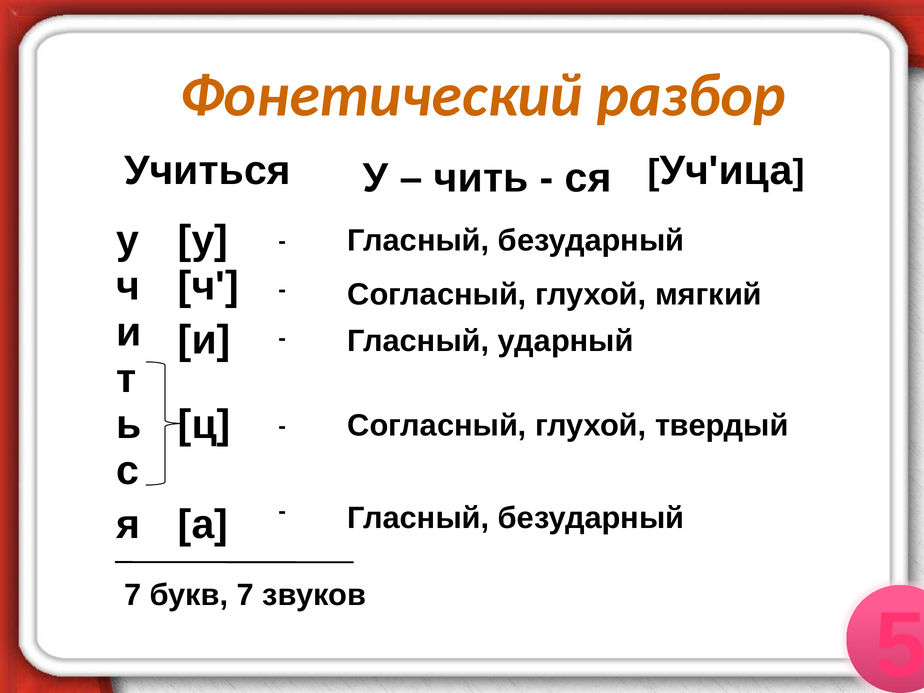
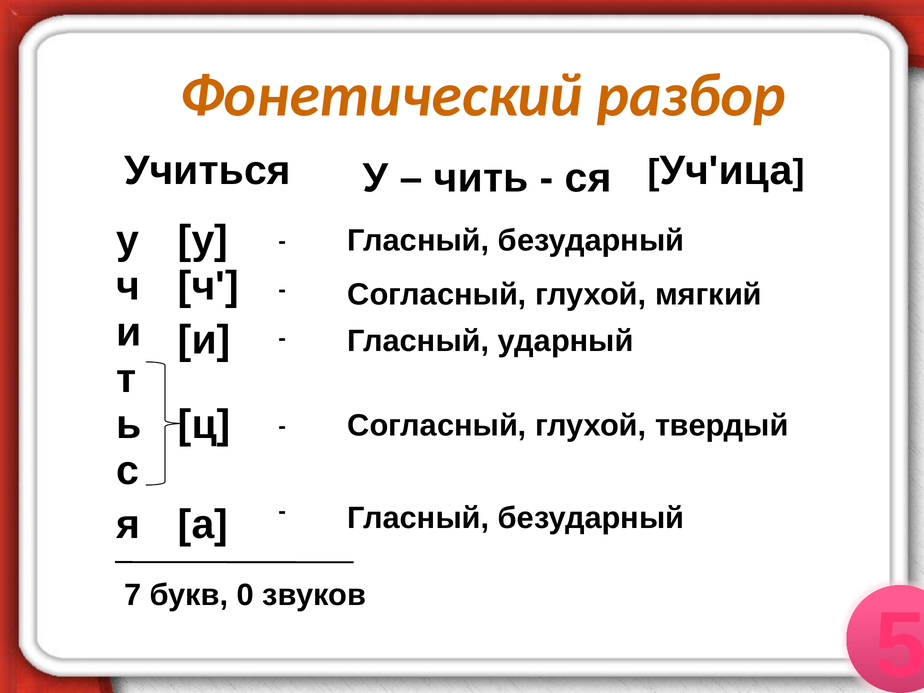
букв 7: 7 -> 0 (245, 595)
